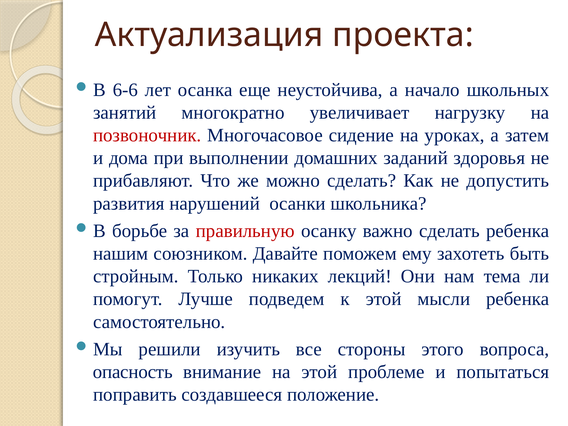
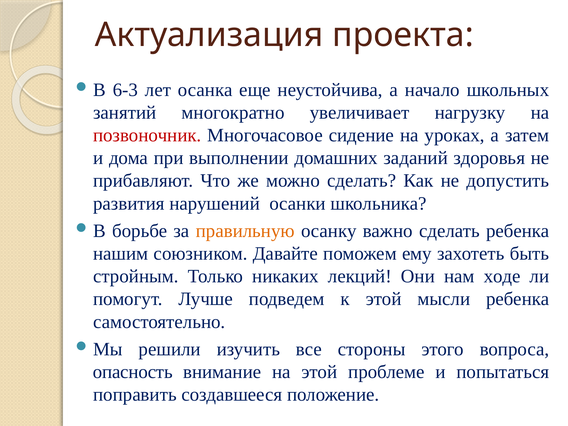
6-6: 6-6 -> 6-3 (125, 90)
правильную colour: red -> orange (245, 231)
тема: тема -> ходе (502, 276)
